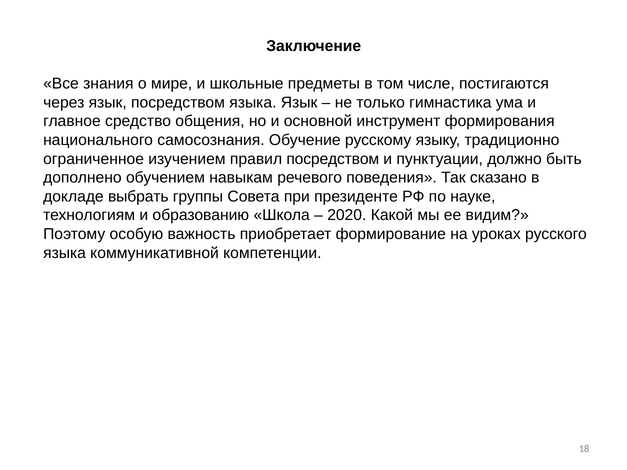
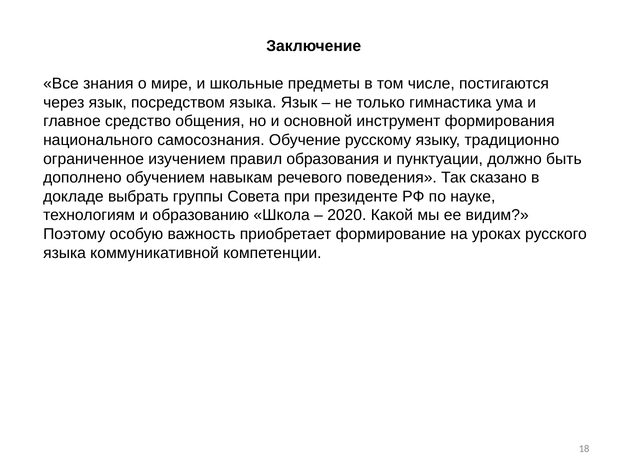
правил посредством: посредством -> образования (333, 159)
